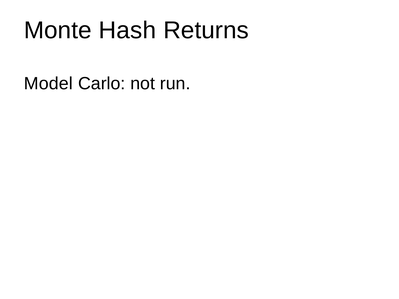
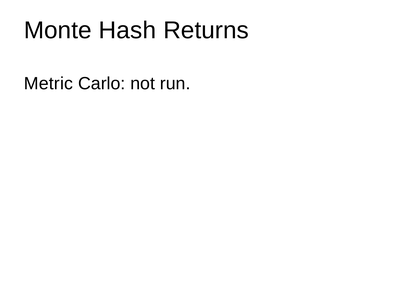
Model: Model -> Metric (48, 84)
